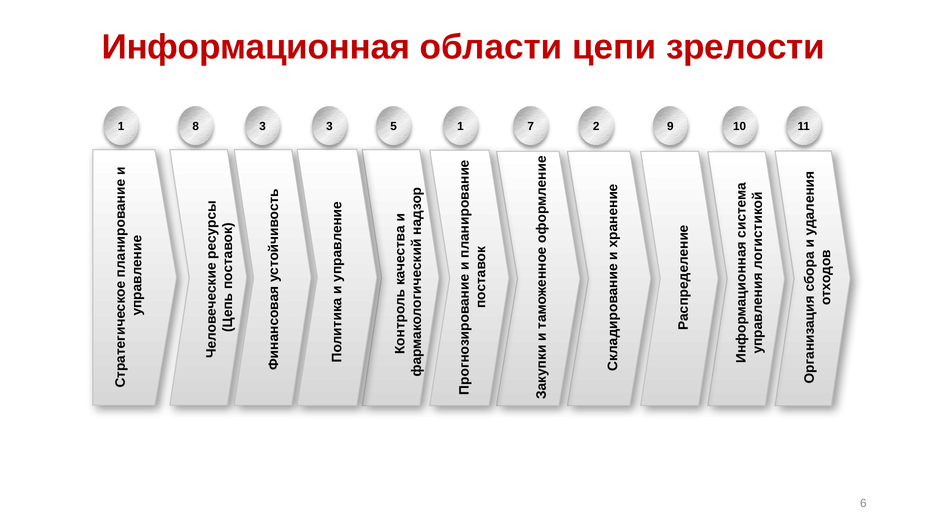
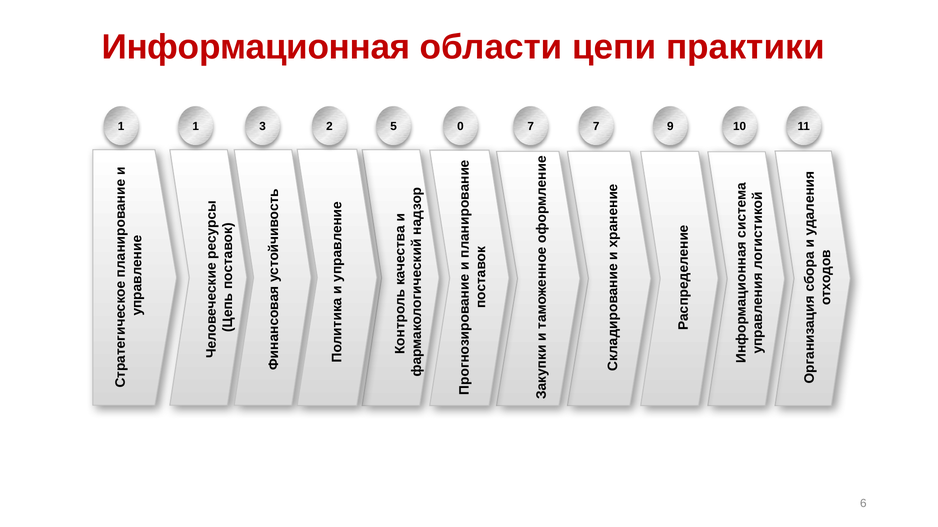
зрелости: зрелости -> практики (745, 47)
1 8: 8 -> 1 (196, 127)
3 3: 3 -> 2 (329, 127)
5 1: 1 -> 0 (461, 127)
7 2: 2 -> 7 (596, 127)
